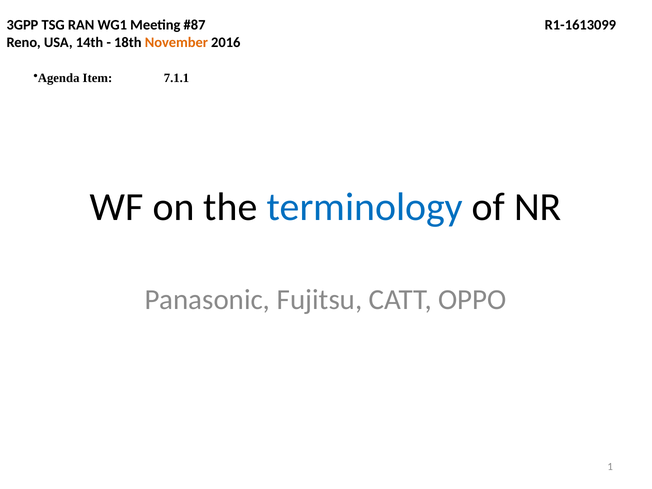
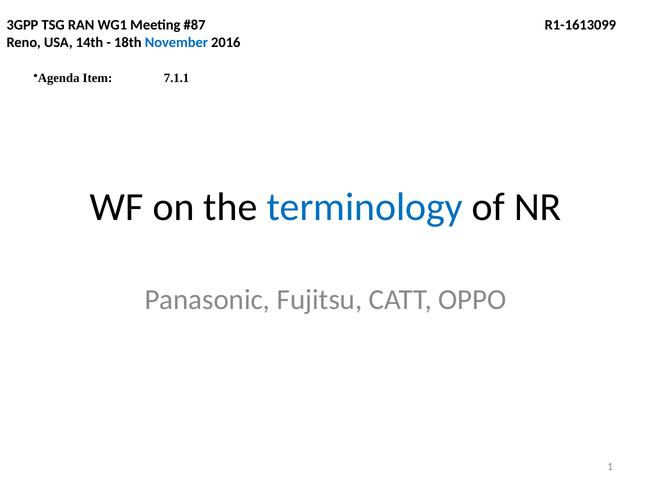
November colour: orange -> blue (176, 42)
